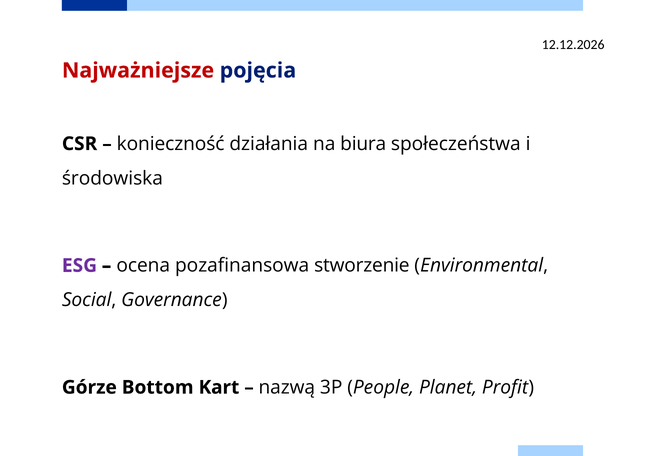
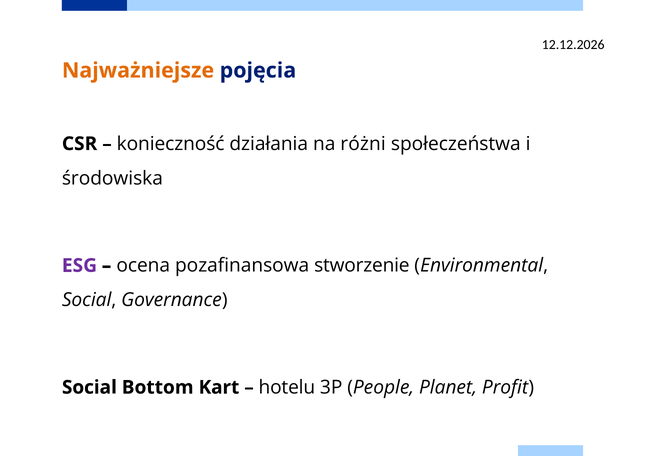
Najważniejsze colour: red -> orange (138, 70)
biura: biura -> różni (363, 144)
Górze: Górze -> Social (89, 387)
nazwą: nazwą -> hotelu (287, 387)
